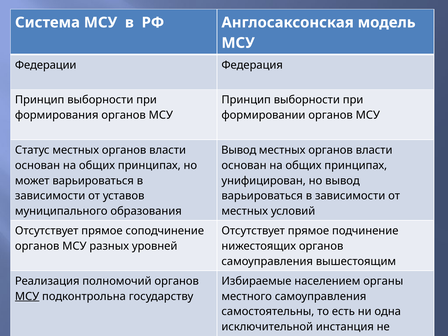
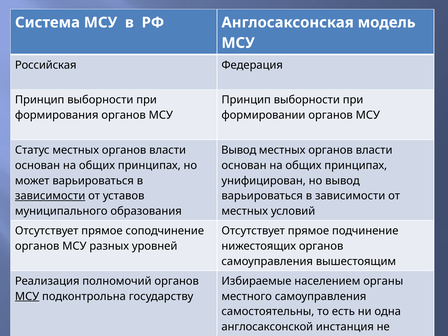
Федерации: Федерации -> Российская (46, 65)
зависимости underline: none -> present (50, 196)
исключительной: исключительной -> англосаксонской (267, 327)
